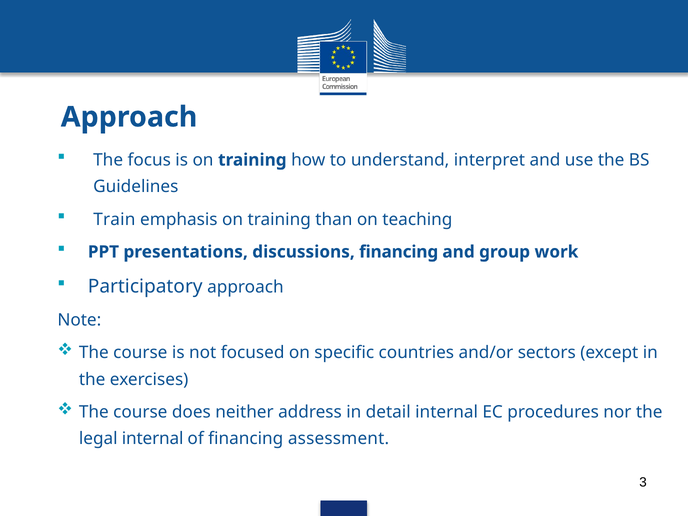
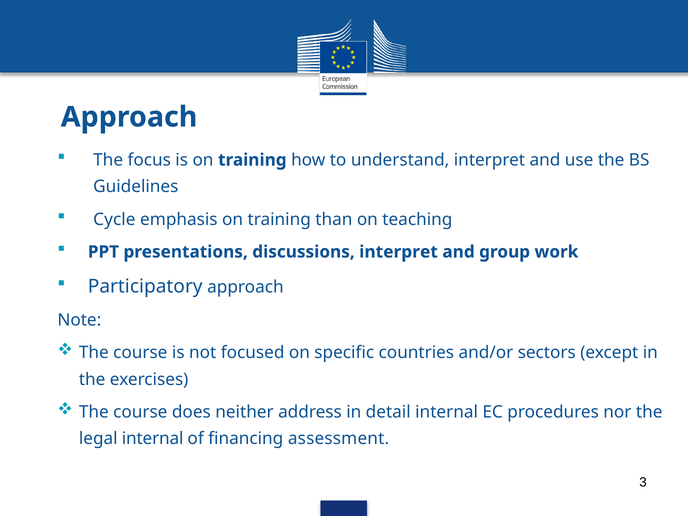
Train: Train -> Cycle (114, 219)
discussions financing: financing -> interpret (399, 252)
